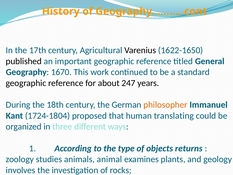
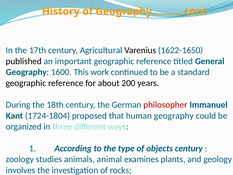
1670: 1670 -> 1600 (61, 72)
247: 247 -> 200 (128, 83)
philosopher colour: orange -> red (165, 105)
human translating: translating -> geography (174, 116)
objects returns: returns -> century (189, 148)
